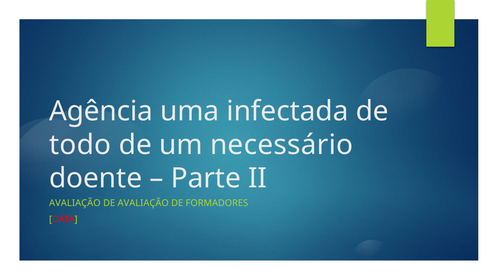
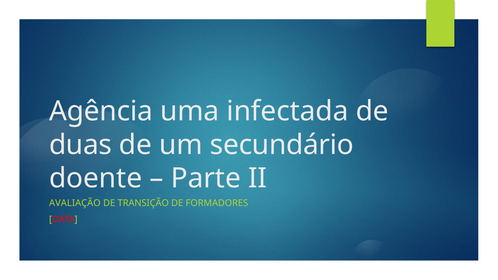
todo: todo -> duas (80, 145)
necessário: necessário -> secundário (282, 145)
DE AVALIAÇÃO: AVALIAÇÃO -> TRANSIÇÃO (143, 203)
